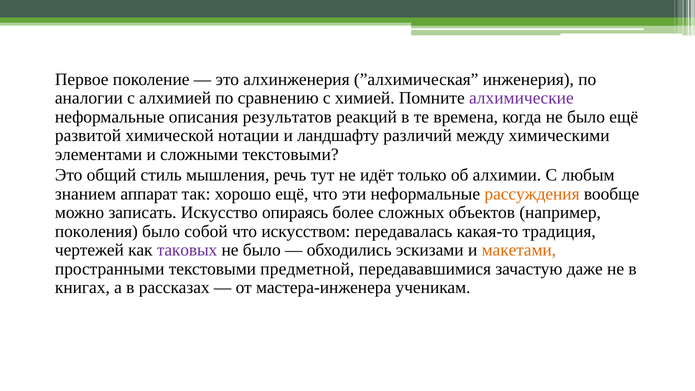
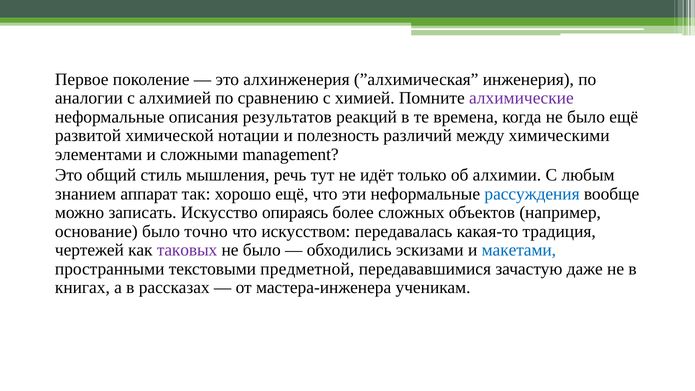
ландшафту: ландшафту -> полезность (338, 136)
сложными текстовыми: текстовыми -> management (291, 154)
рассуждения colour: orange -> blue (532, 194)
поколения: поколения -> основание (96, 231)
собой: собой -> точно (206, 231)
макетами colour: orange -> blue (519, 250)
